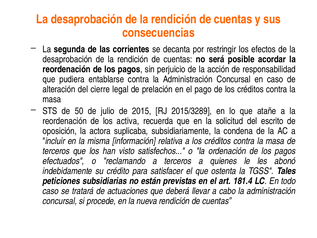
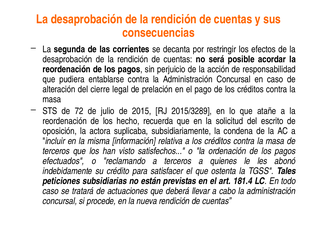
50: 50 -> 72 (79, 111)
activa: activa -> hecho (128, 121)
